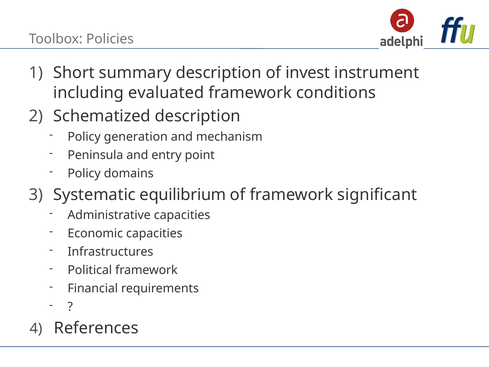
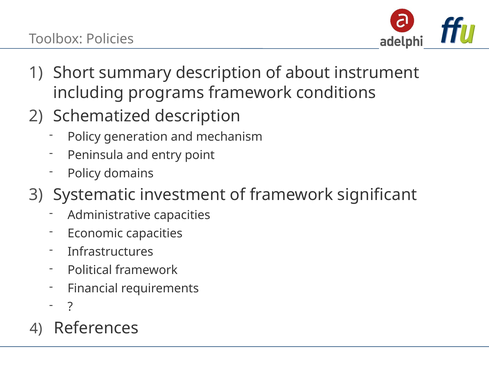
invest: invest -> about (308, 73)
evaluated: evaluated -> programs (166, 93)
equilibrium: equilibrium -> investment (183, 195)
